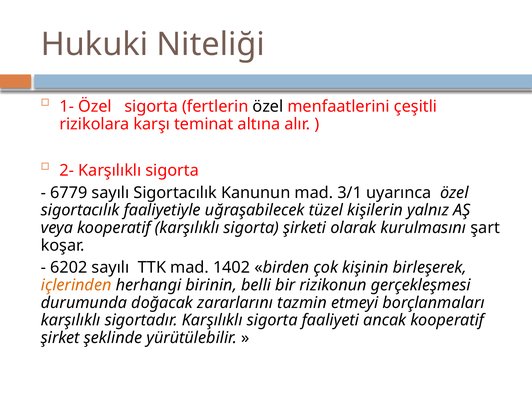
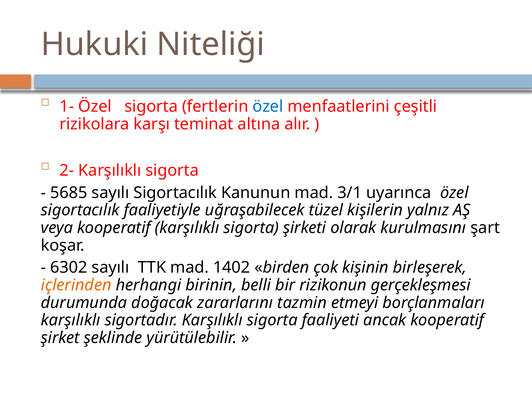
özel colour: black -> blue (268, 107)
6779: 6779 -> 5685 (69, 193)
6202: 6202 -> 6302 (69, 268)
